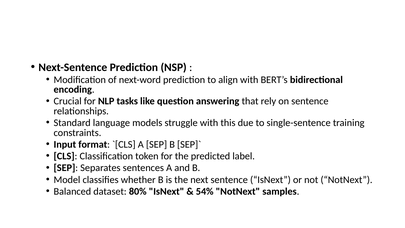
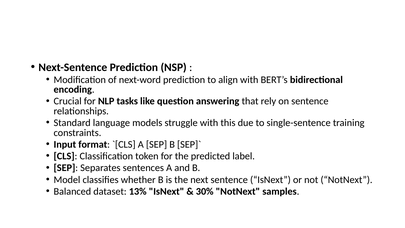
80%: 80% -> 13% (138, 191)
54%: 54% -> 30% (205, 191)
